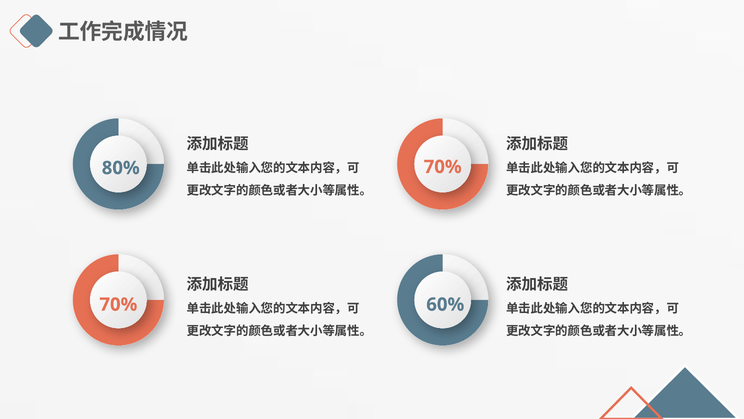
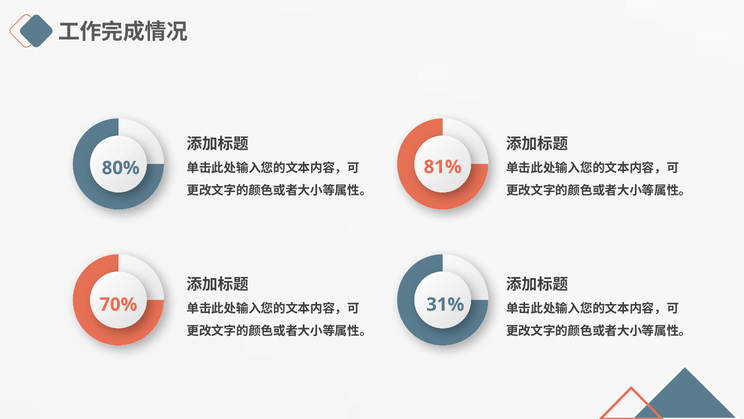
80% 70%: 70% -> 81% (443, 167)
60%: 60% -> 31% (445, 304)
